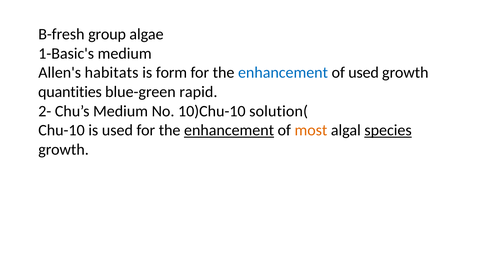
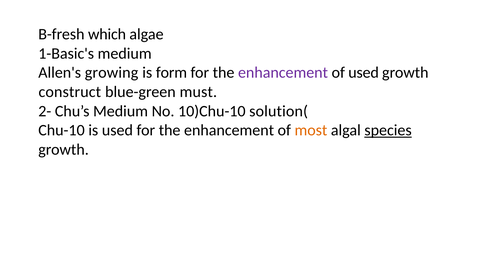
group: group -> which (107, 34)
habitats: habitats -> growing (112, 73)
enhancement colour: blue -> purple (283, 73)
quantities: quantities -> construct (70, 92)
rapid: rapid -> must (198, 92)
enhancement underline: present -> none (229, 130)
